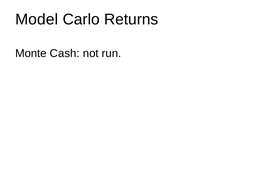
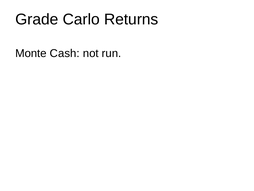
Model: Model -> Grade (37, 19)
